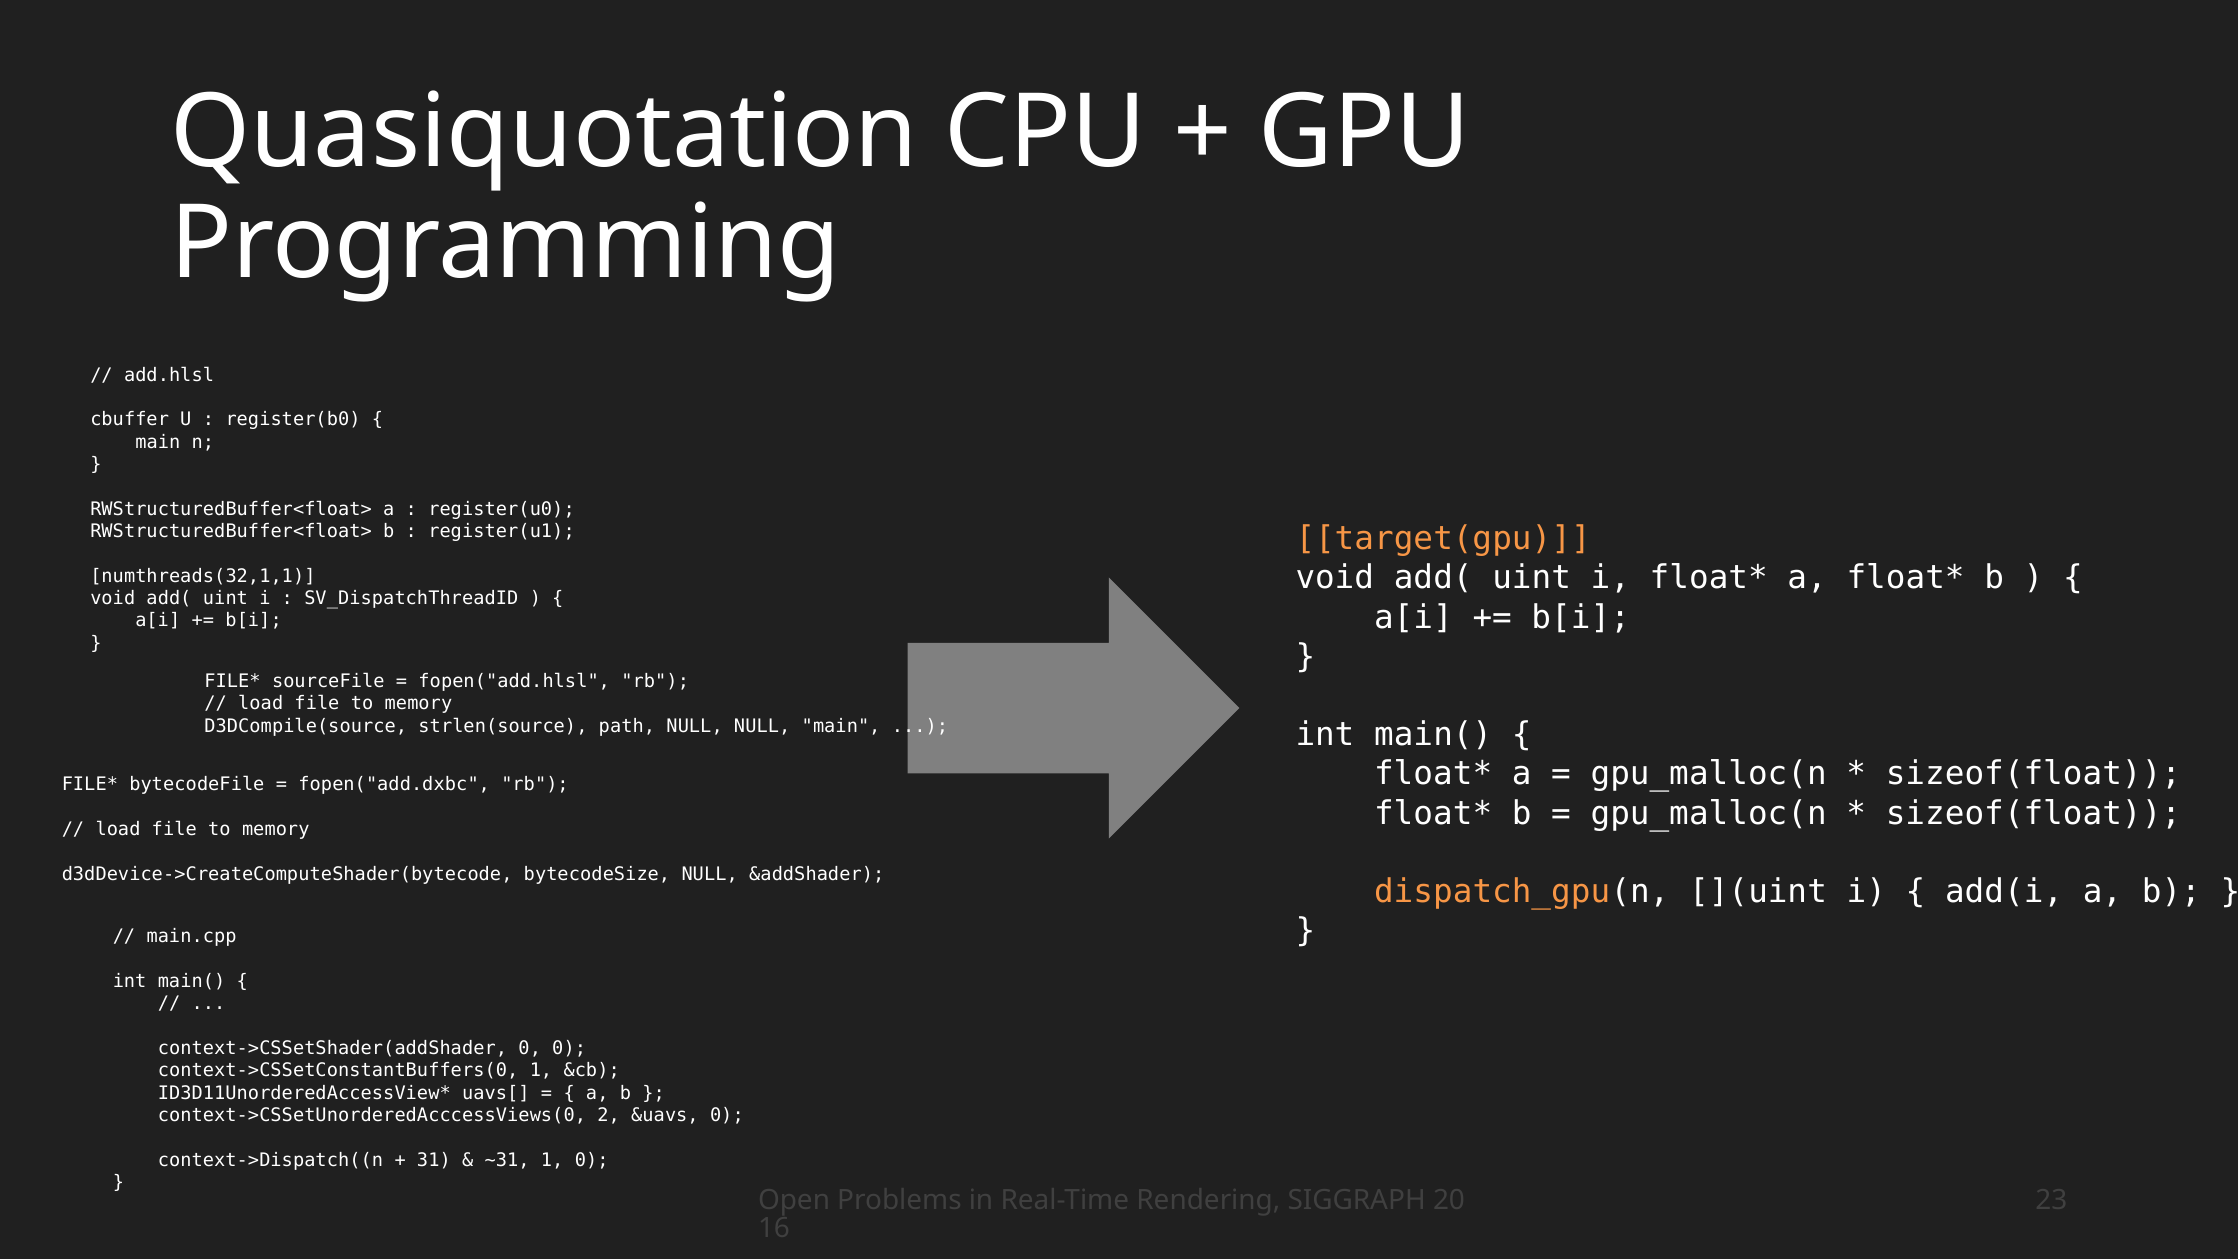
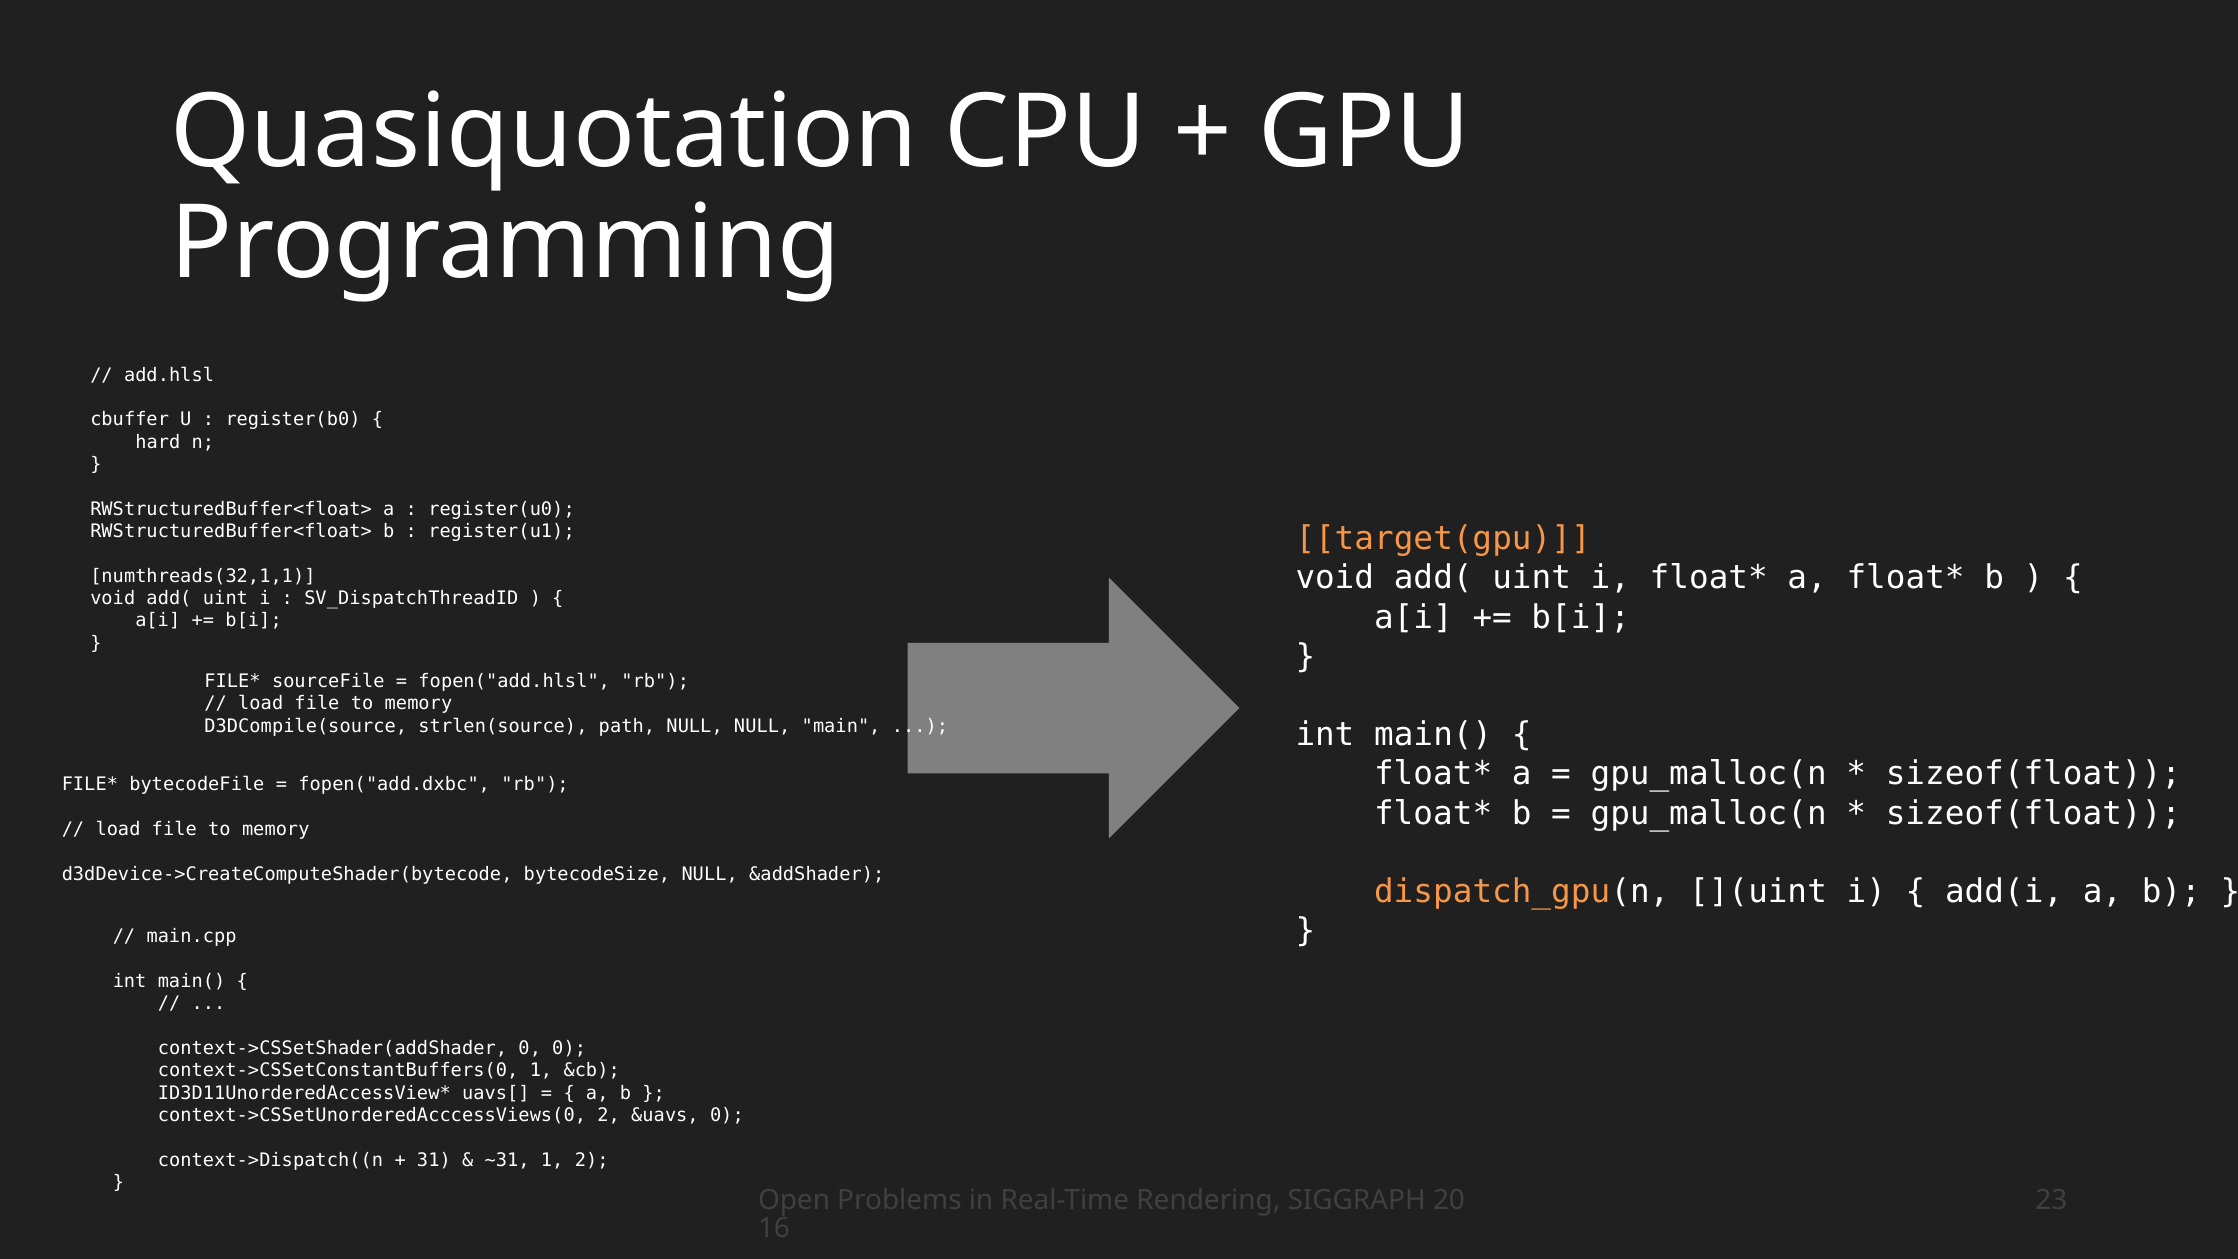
main: main -> hard (158, 442)
1 0: 0 -> 2 (592, 1160)
